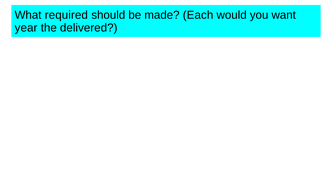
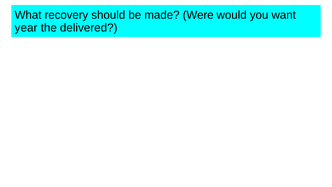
required: required -> recovery (66, 15)
Each: Each -> Were (198, 15)
